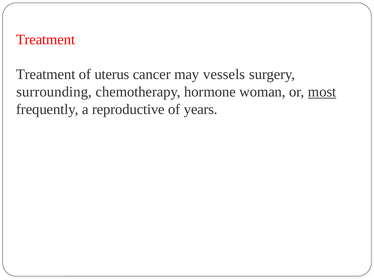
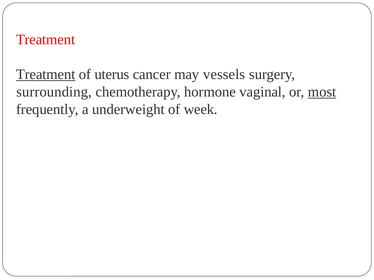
Treatment underline: none -> present (46, 75)
woman: woman -> vaginal (263, 92)
reproductive: reproductive -> underweight (128, 109)
years: years -> week (201, 109)
